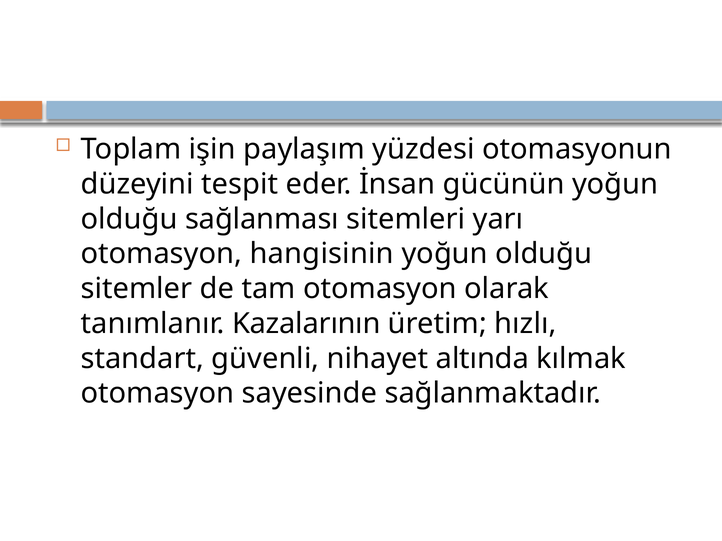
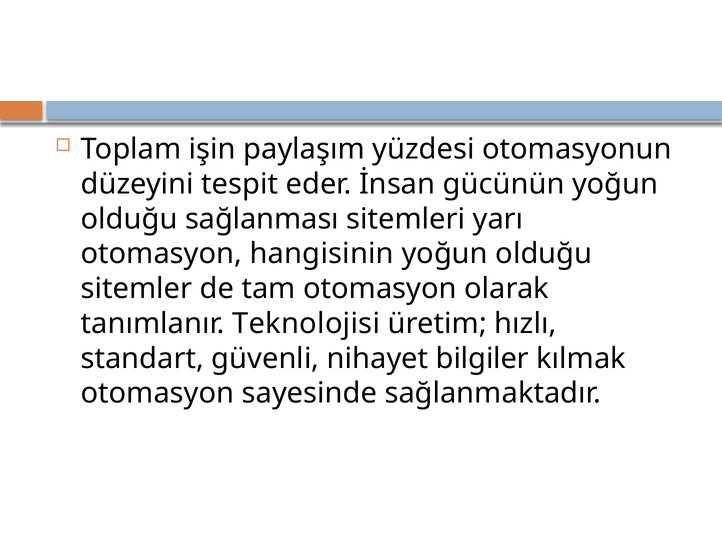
Kazalarının: Kazalarının -> Teknolojisi (306, 324)
altında: altında -> bilgiler (482, 359)
